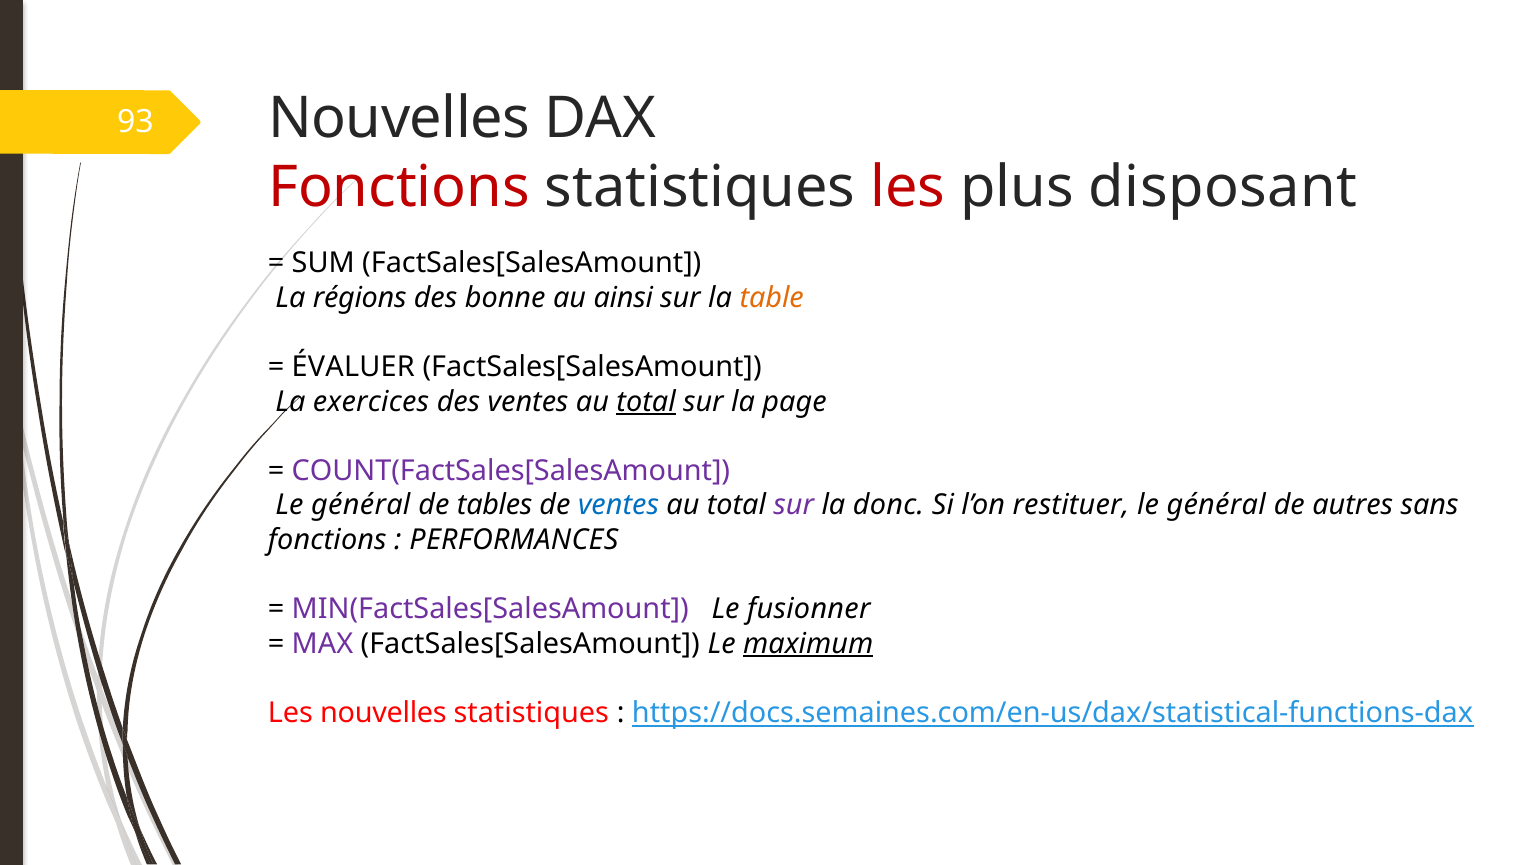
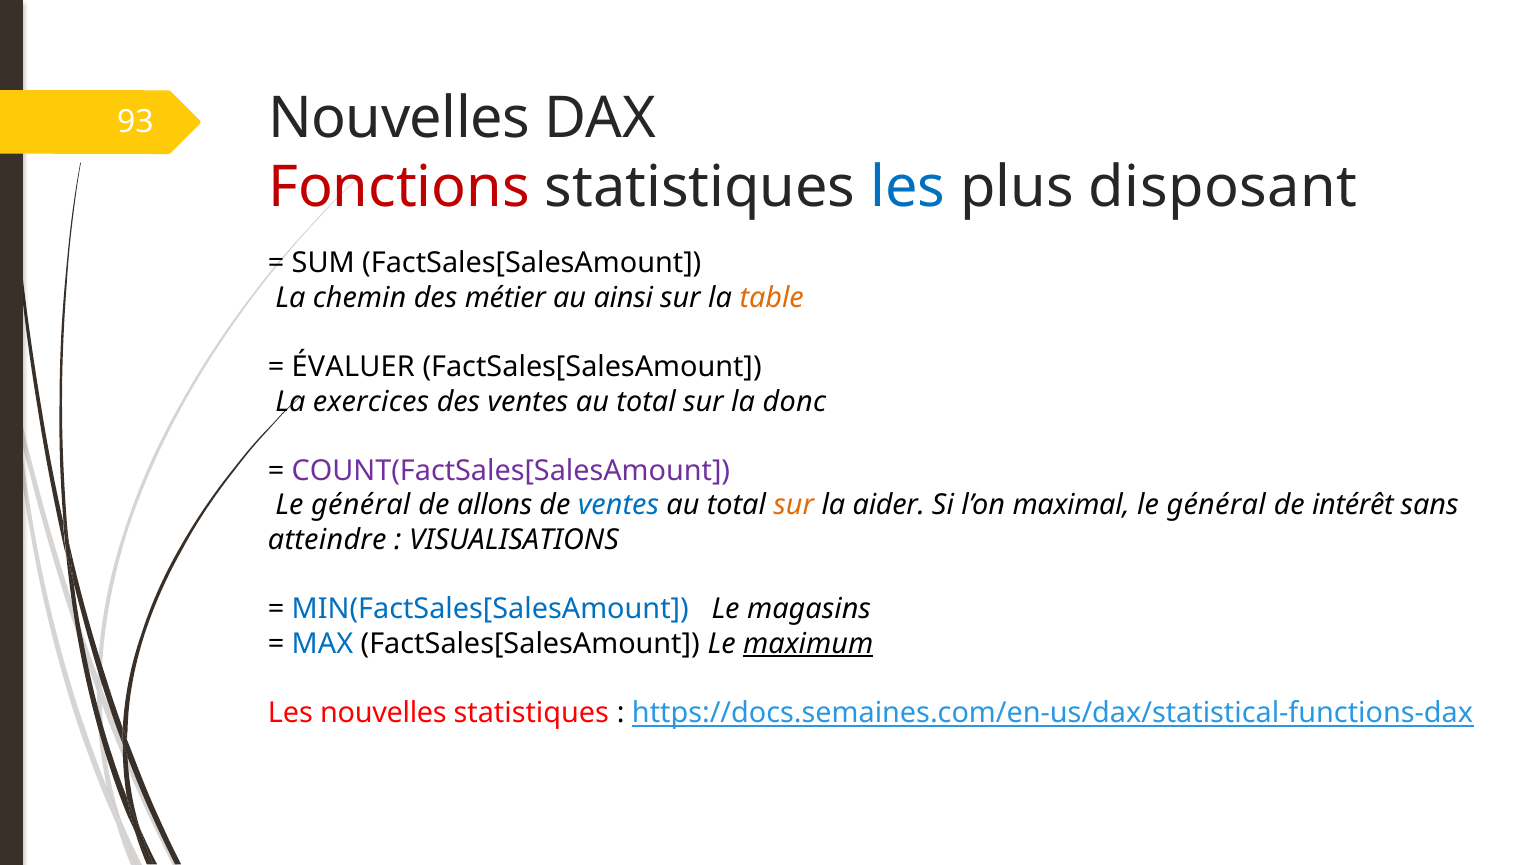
les colour: red -> blue (908, 188)
régions: régions -> chemin (360, 298)
bonne: bonne -> métier (505, 298)
total underline: present -> none (646, 401)
page: page -> donc (794, 401)
tables: tables -> allons (495, 505)
sur colour: purple -> orange (794, 505)
donc: donc -> aider (889, 505)
restituer: restituer -> maximal (1071, 505)
autres: autres -> intérêt (1353, 505)
fonctions: fonctions -> atteindre (327, 540)
PERFORMANCES: PERFORMANCES -> VISUALISATIONS (514, 540)
MIN(FactSales[SalesAmount colour: purple -> blue (490, 609)
fusionner: fusionner -> magasins (809, 609)
MAX colour: purple -> blue (322, 643)
